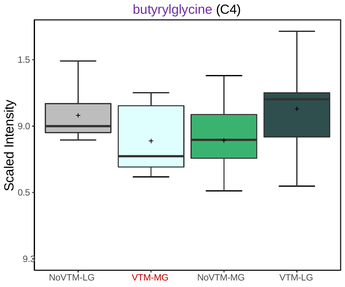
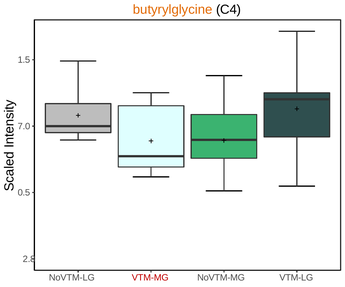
butyrylglycine colour: purple -> orange (173, 10)
9.0: 9.0 -> 7.0 (24, 126)
9.3: 9.3 -> 2.8 (29, 259)
